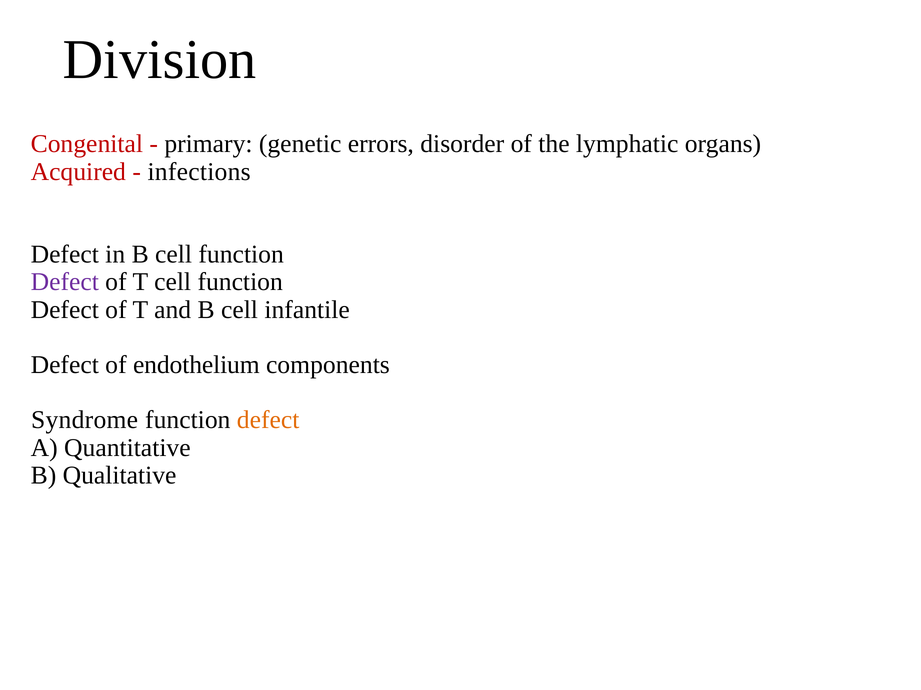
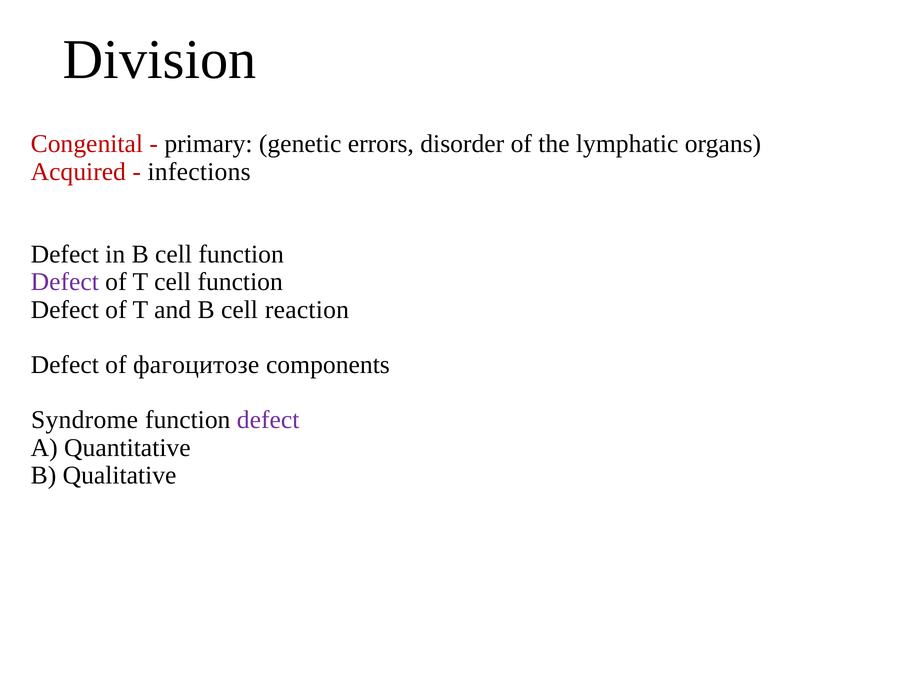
infantile: infantile -> reaction (307, 310)
endothelium: endothelium -> фагоцитозе (196, 365)
defect colour: orange -> purple (268, 420)
